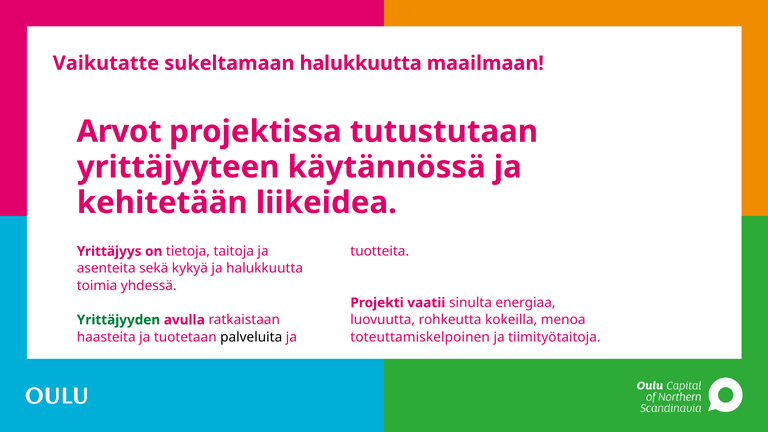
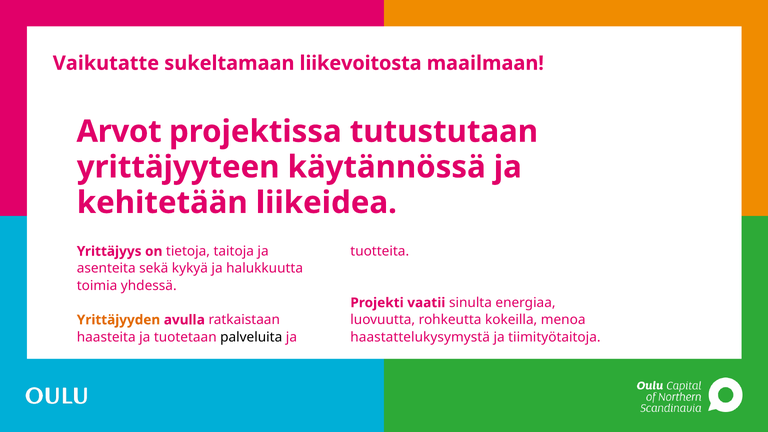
sukeltamaan halukkuutta: halukkuutta -> liikevoitosta (361, 63)
Yrittäjyyden colour: green -> orange (119, 320)
toteuttamiskelpoinen: toteuttamiskelpoinen -> haastattelukysymystä (420, 337)
